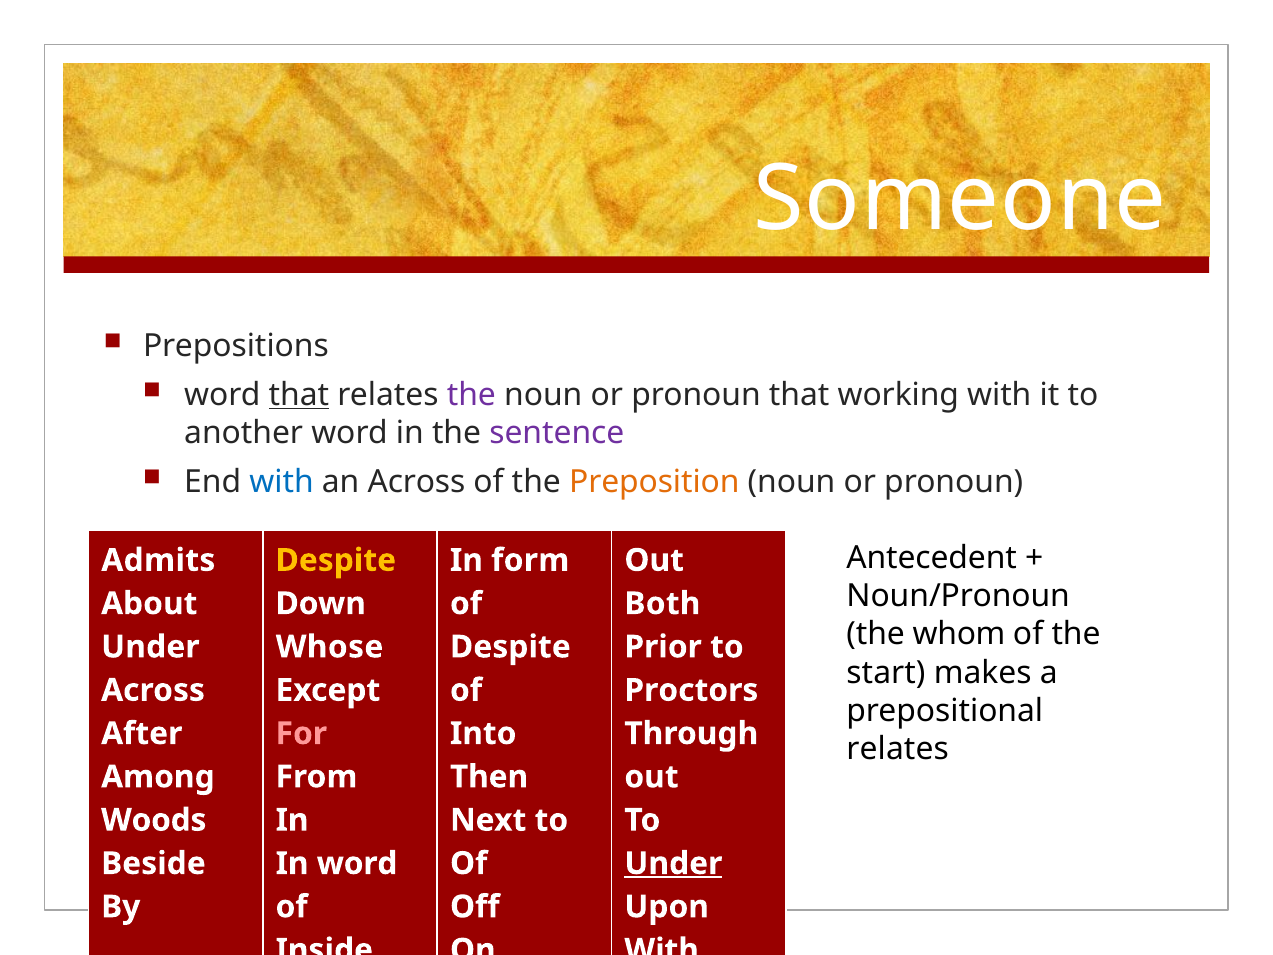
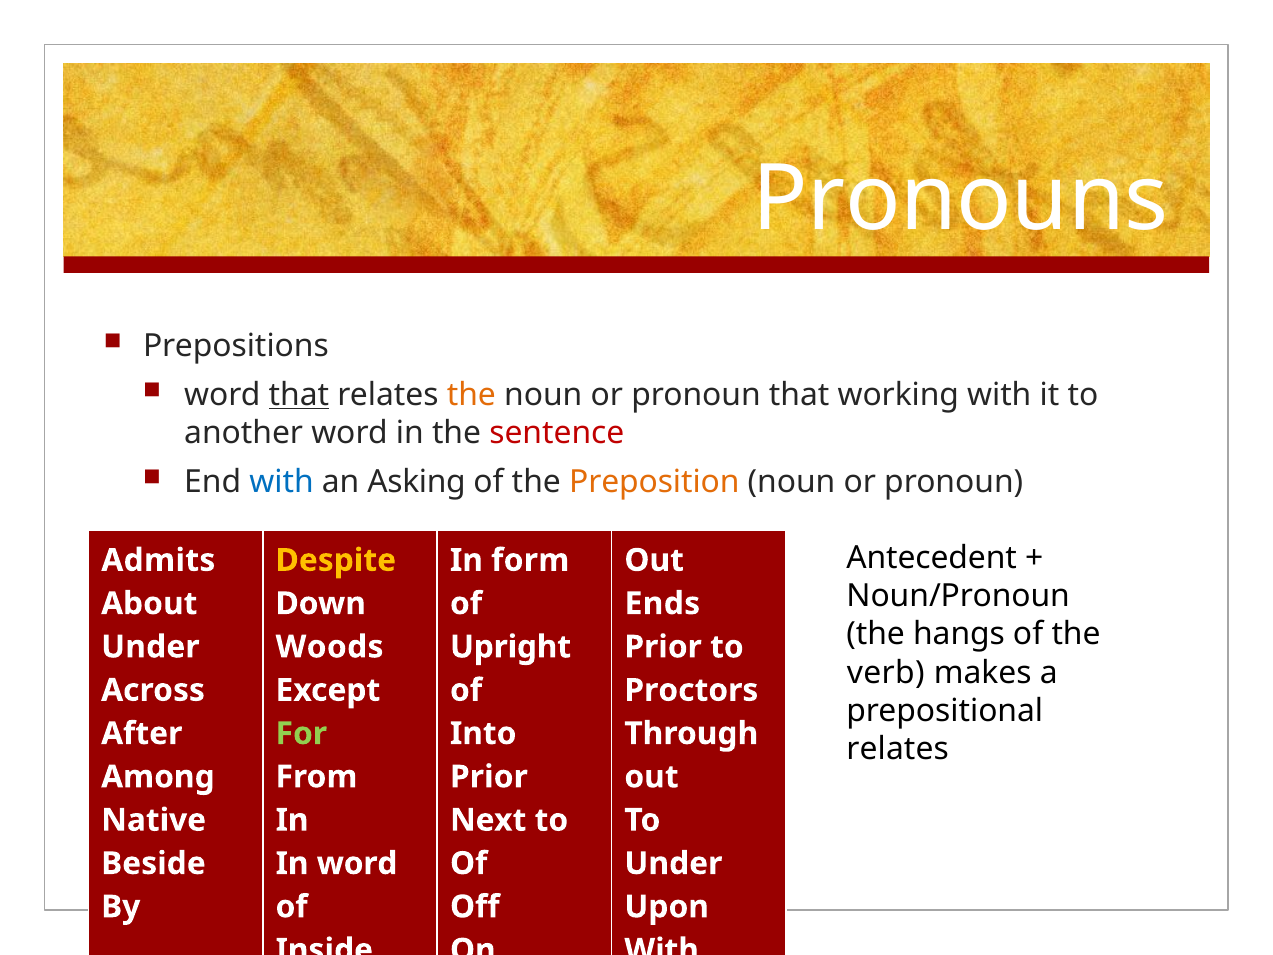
Someone: Someone -> Pronouns (961, 199)
the colour: purple -> orange (471, 395)
sentence colour: purple -> red (557, 433)
an Across: Across -> Asking (417, 482)
Both: Both -> Ends (662, 603)
whom: whom -> hangs (959, 634)
Whose: Whose -> Woods (330, 647)
Despite: Despite -> Upright (510, 647)
start: start -> verb (886, 673)
For colour: pink -> light green (301, 733)
Then: Then -> Prior (489, 777)
Woods: Woods -> Native (154, 820)
Under underline: present -> none (673, 863)
